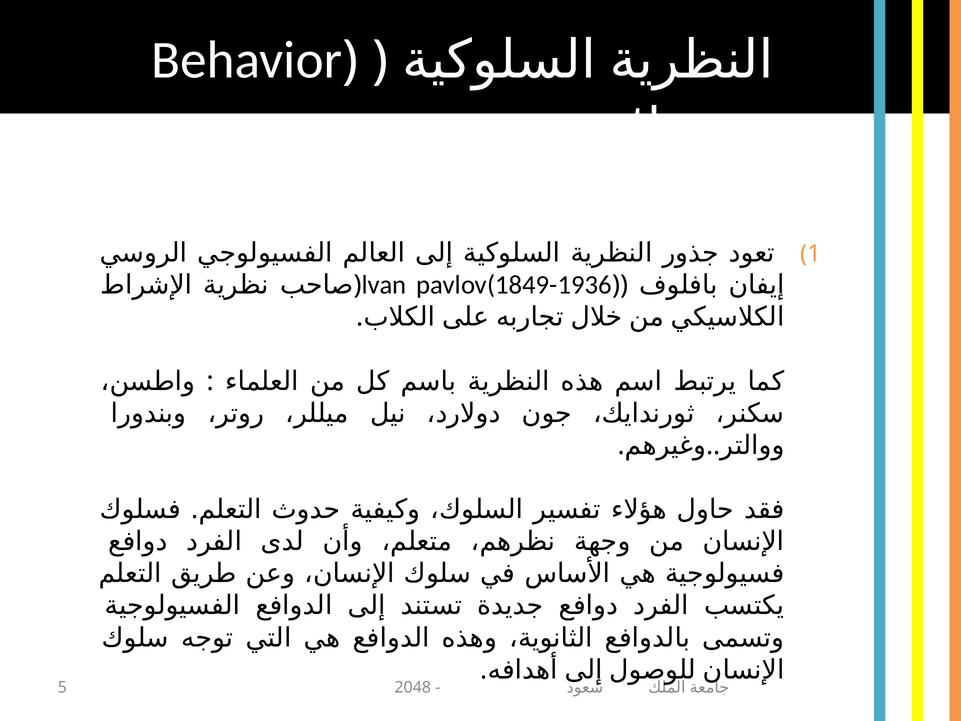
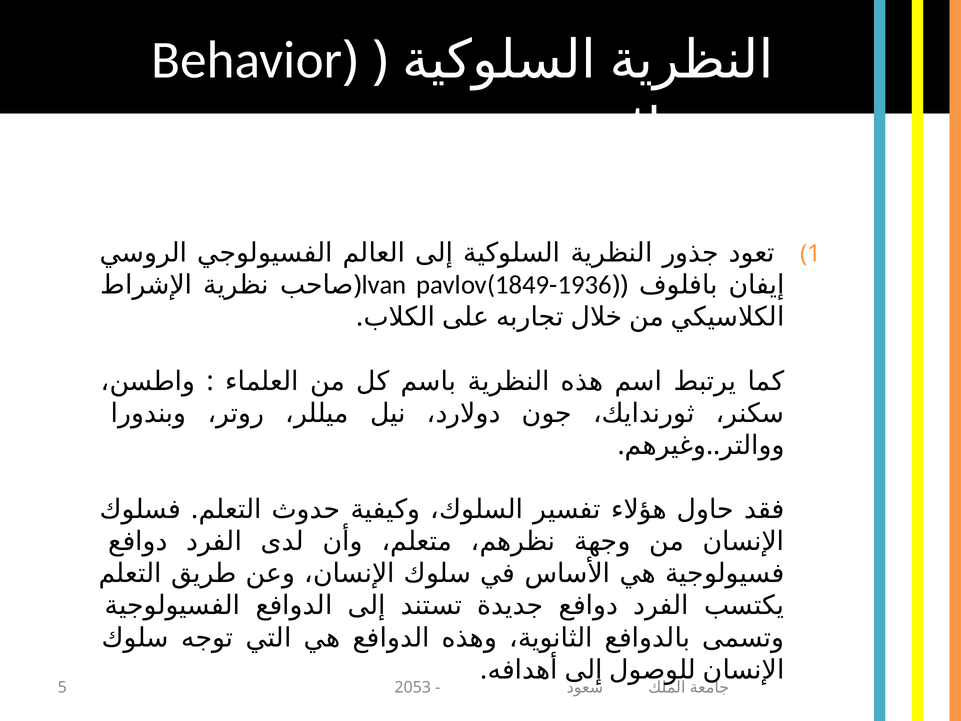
2048: 2048 -> 2053 (413, 687)
